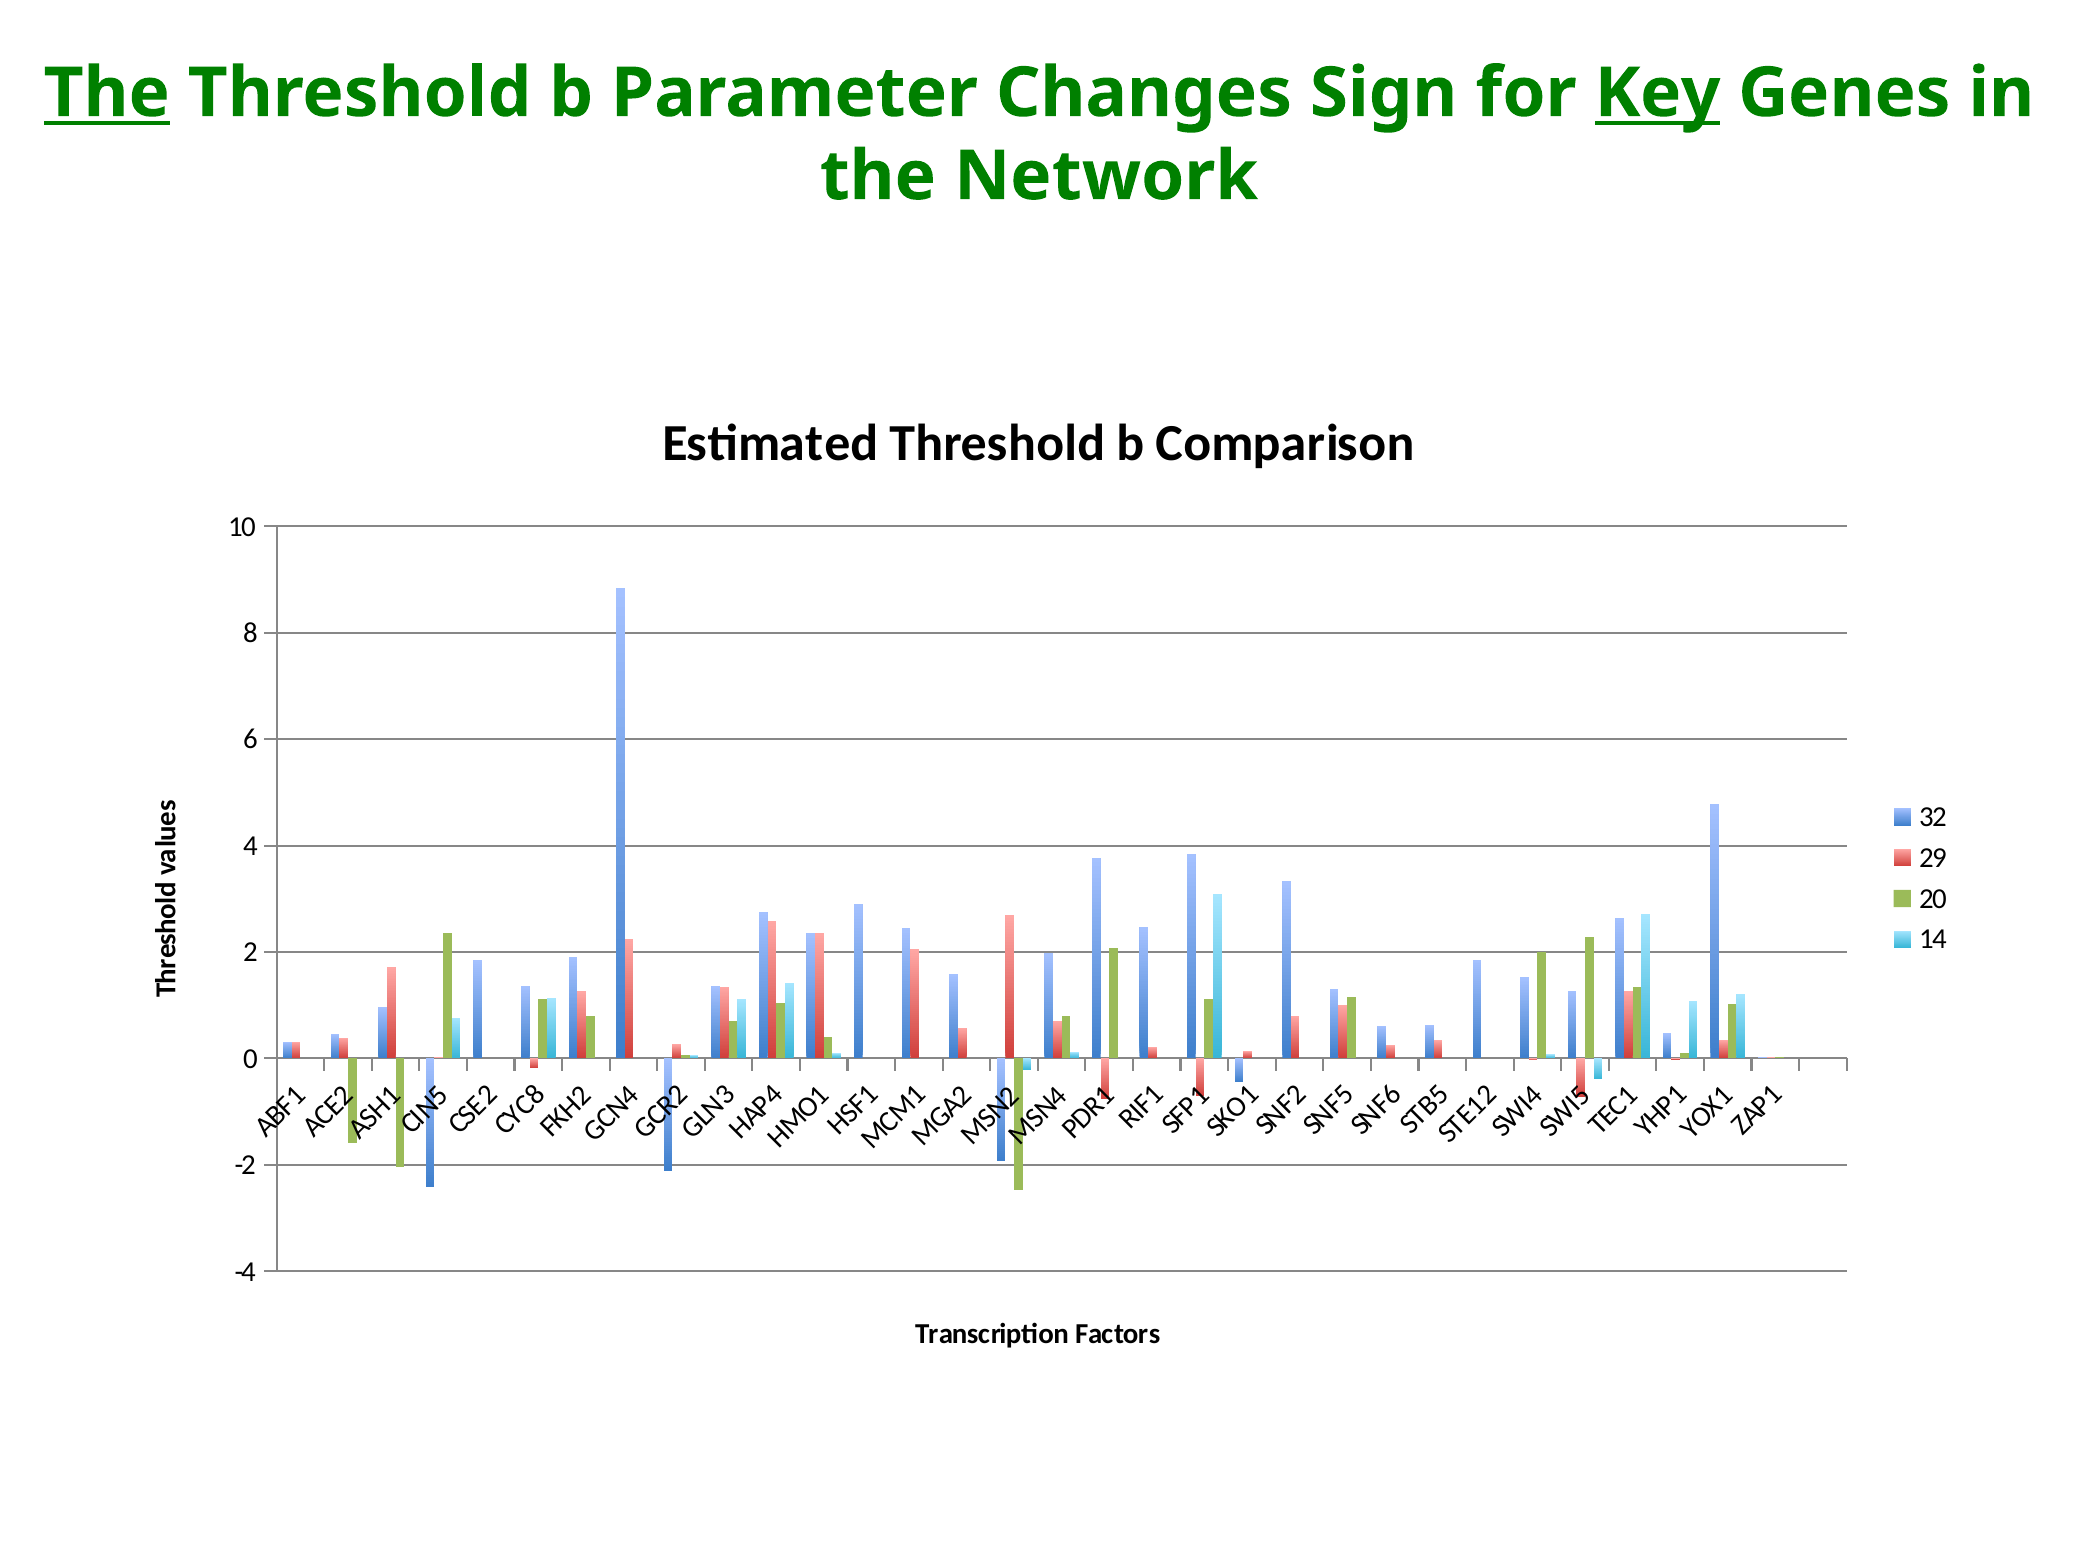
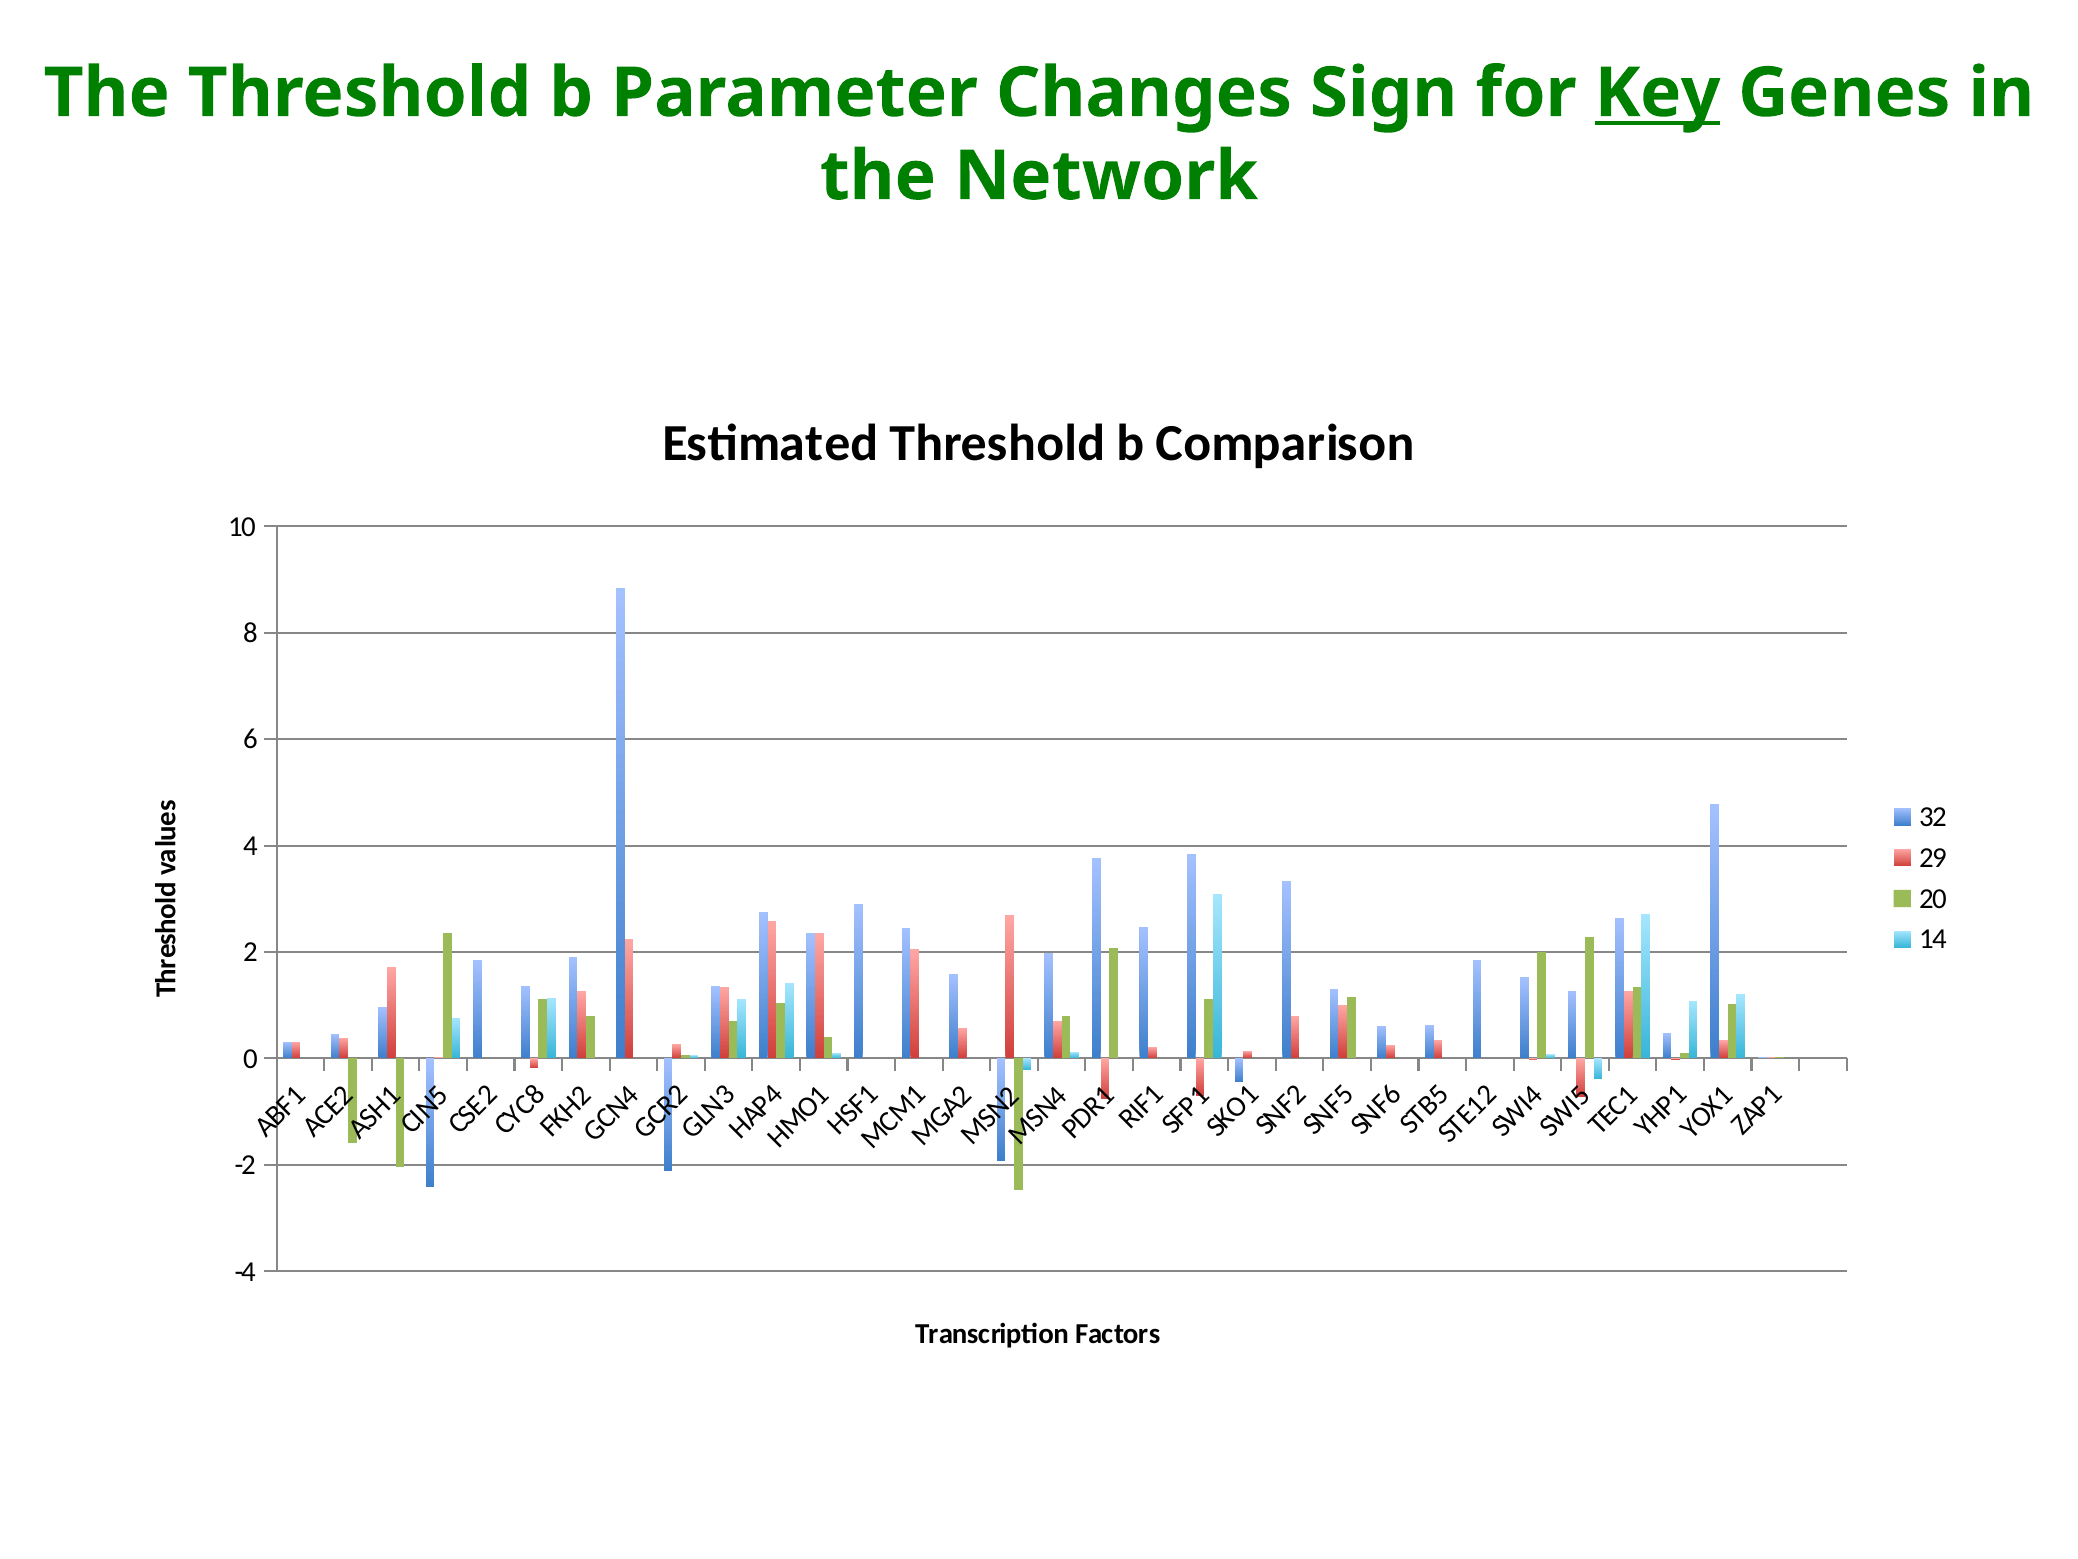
The underline: present -> none (107, 93)
